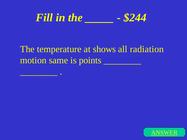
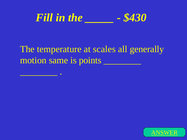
$244: $244 -> $430 (135, 18)
shows: shows -> scales (104, 49)
radiation: radiation -> generally (147, 49)
